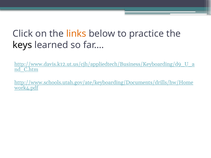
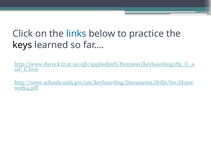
links colour: orange -> blue (76, 34)
